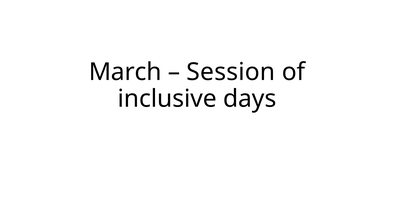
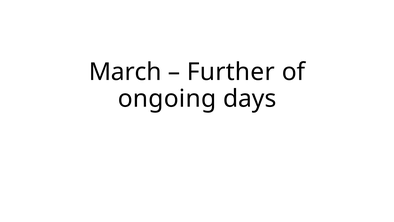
Session: Session -> Further (231, 72)
inclusive: inclusive -> ongoing (167, 98)
